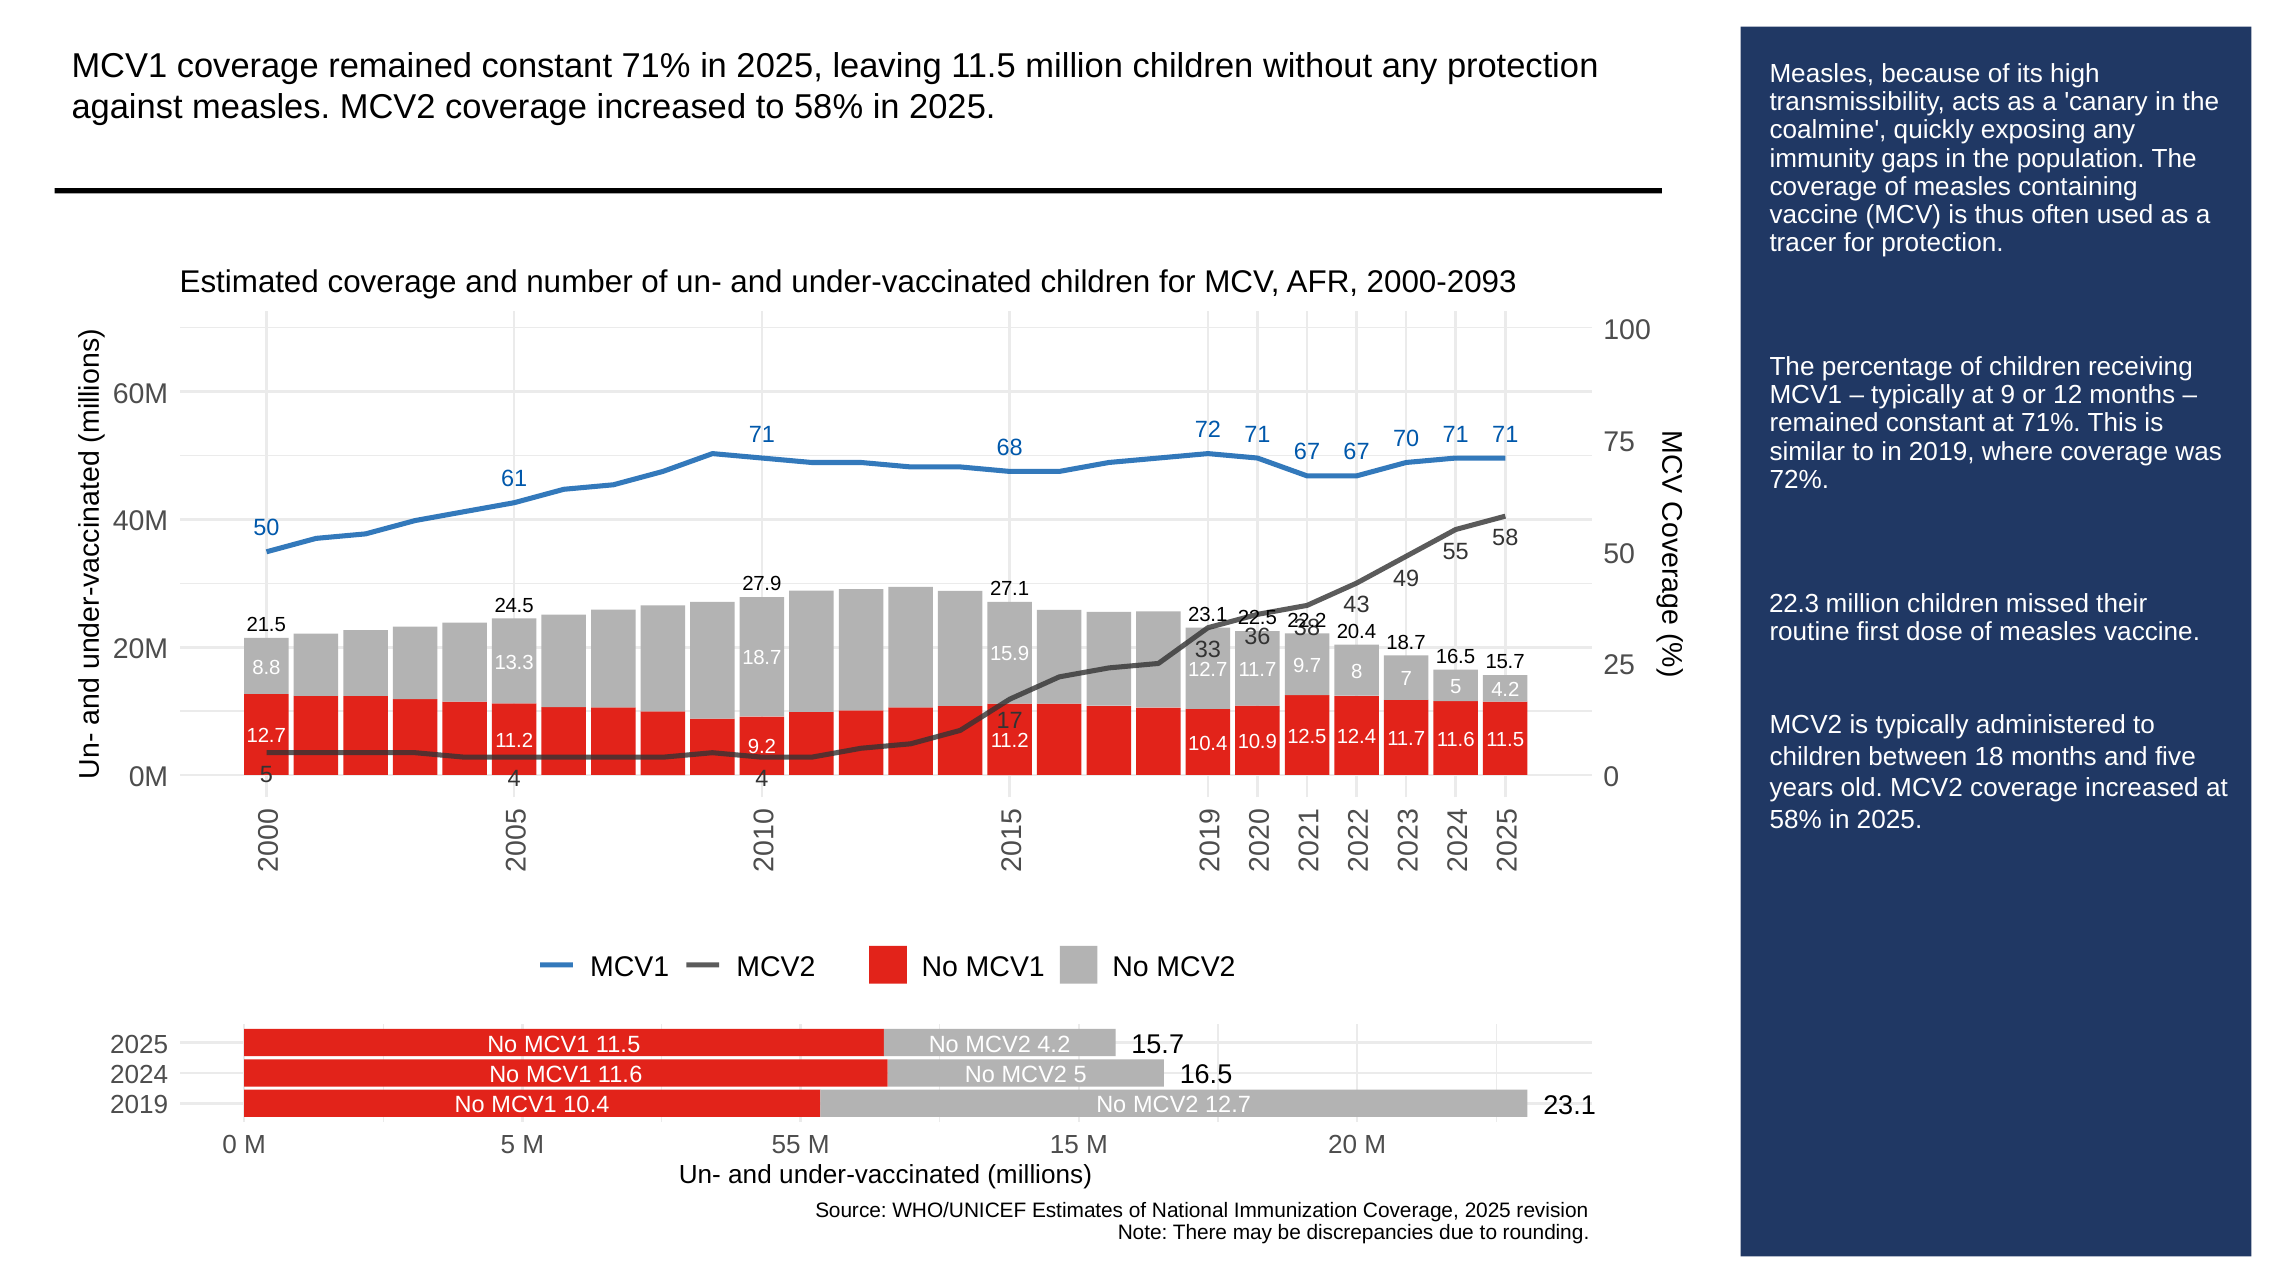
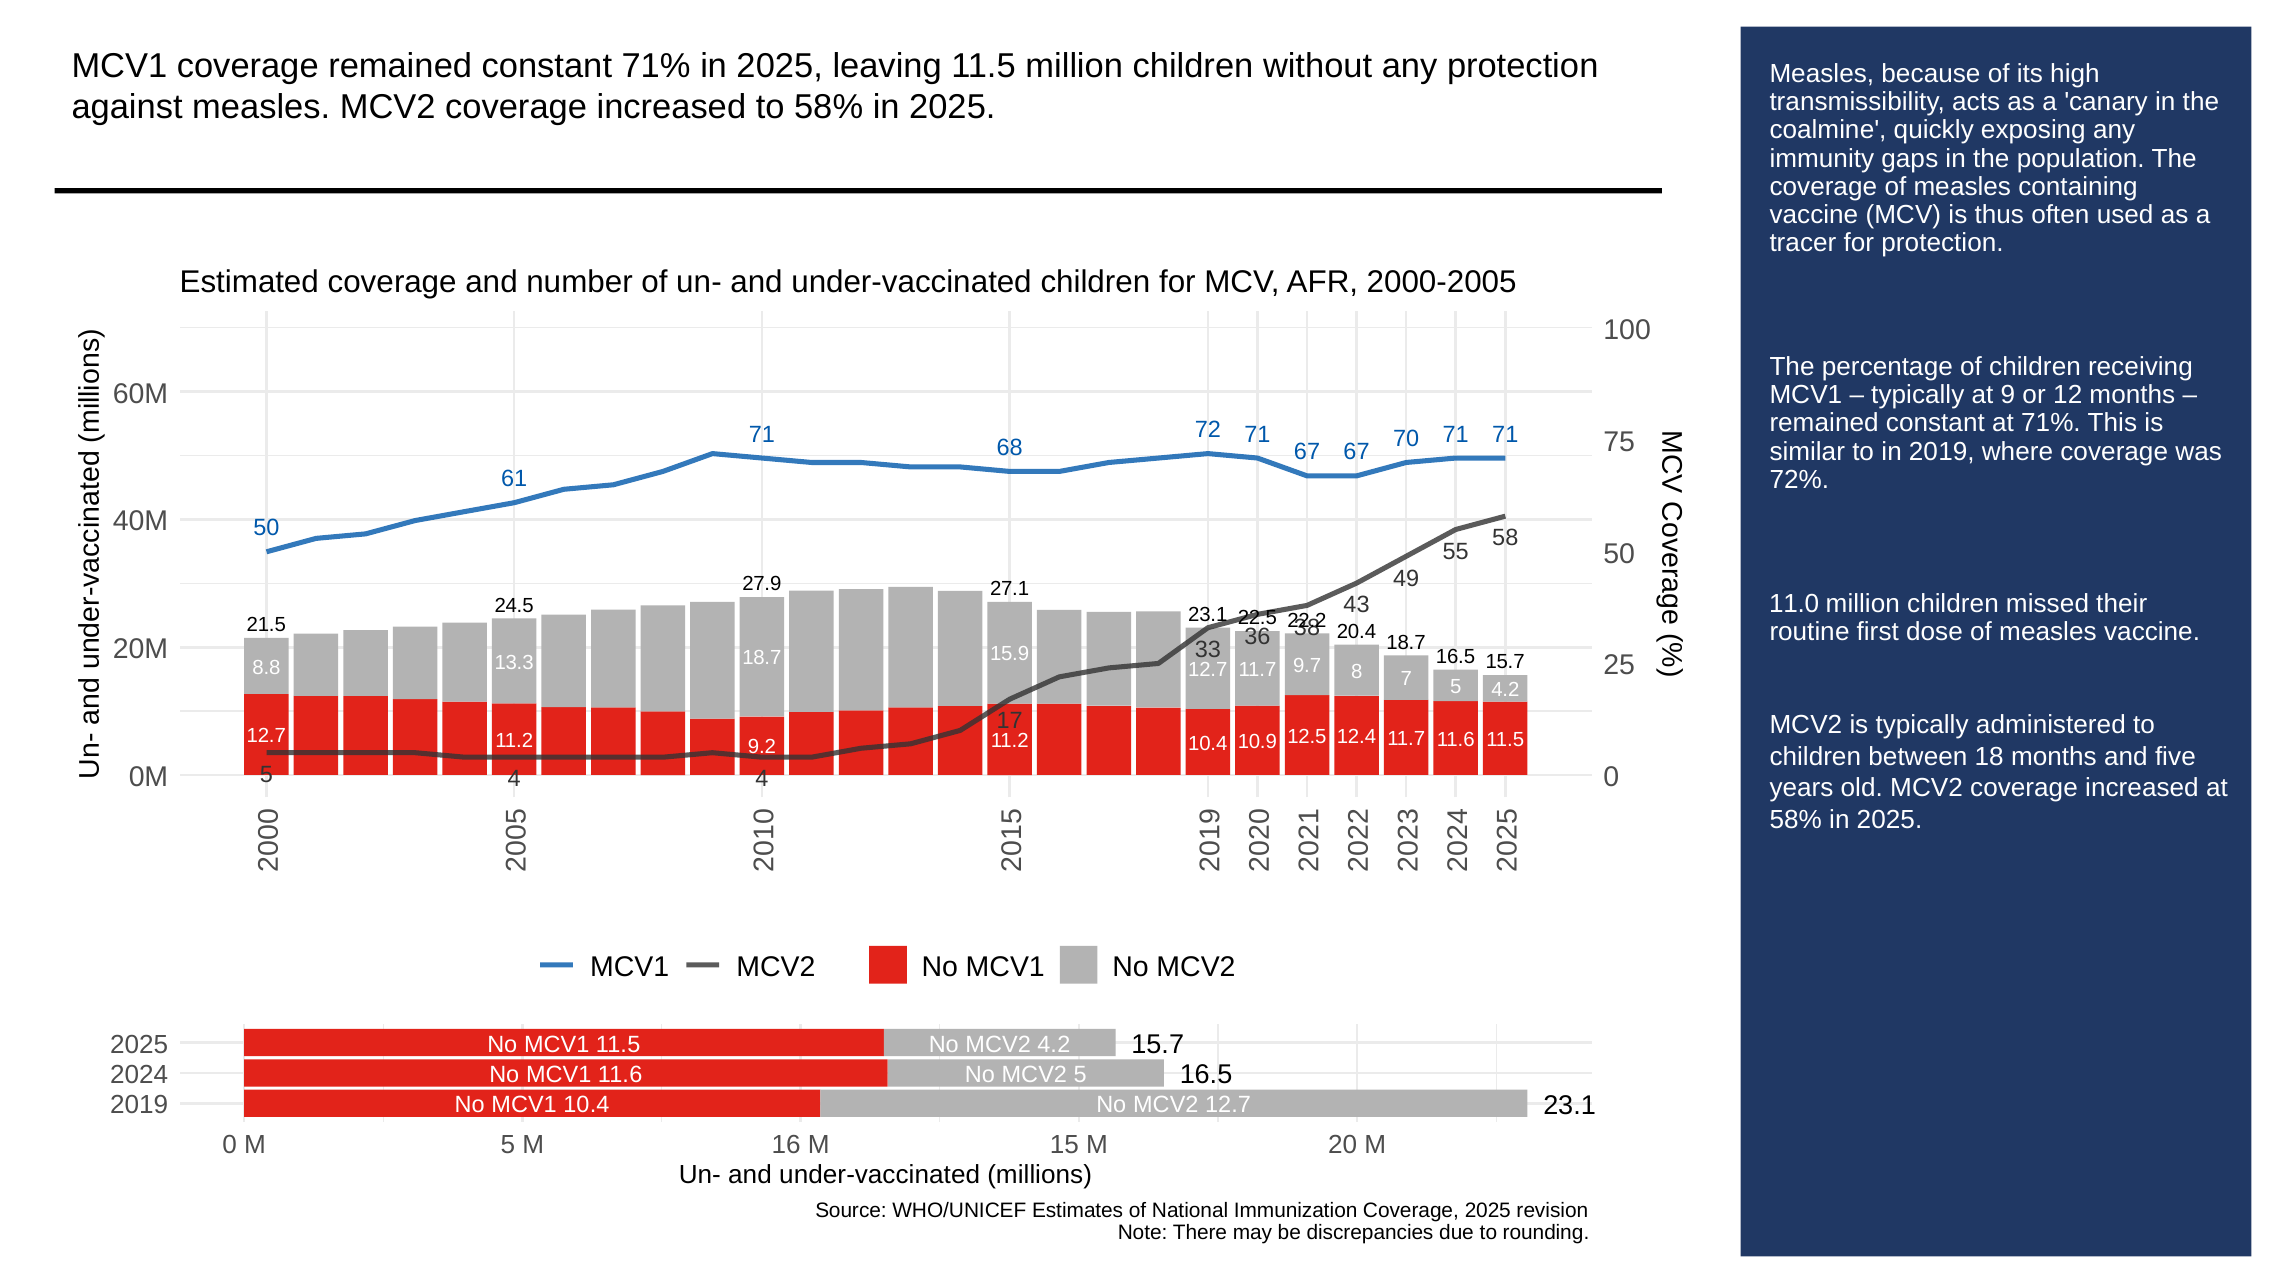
2000-2093: 2000-2093 -> 2000-2005 (1442, 282)
22.3: 22.3 -> 11.0 (1794, 603)
M 55: 55 -> 16 (786, 1144)
